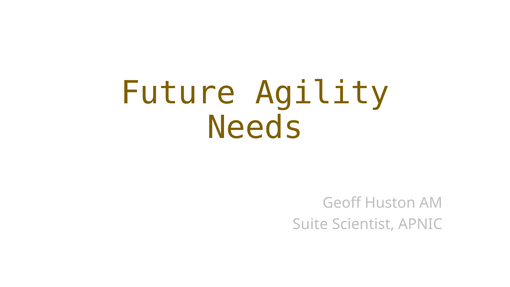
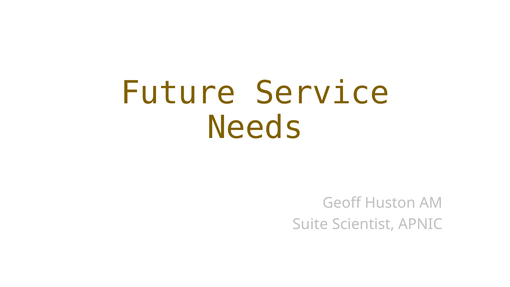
Agility: Agility -> Service (322, 93)
